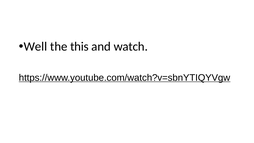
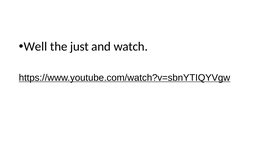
this: this -> just (79, 47)
